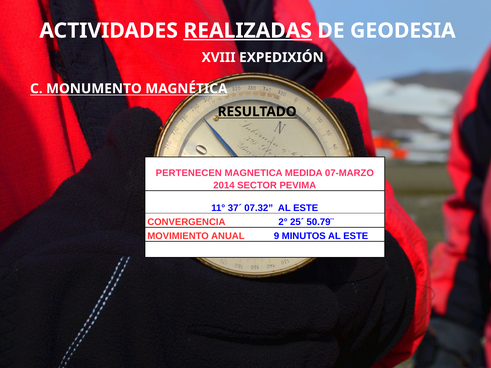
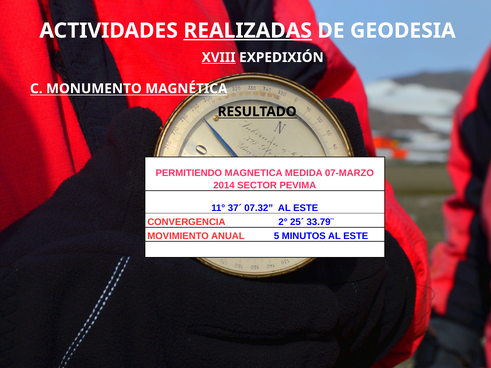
XVIII underline: none -> present (219, 57)
PERTENECEN: PERTENECEN -> PERMITIENDO (189, 173)
50.79¨: 50.79¨ -> 33.79¨ (320, 222)
9: 9 -> 5 (276, 236)
